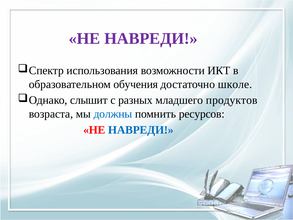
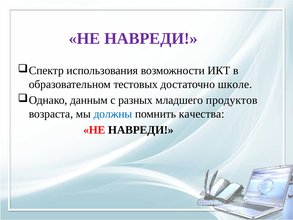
обучения: обучения -> тестовых (136, 84)
слышит: слышит -> данным (89, 100)
ресурсов: ресурсов -> качества (202, 114)
НАВРЕДИ colour: blue -> black (141, 130)
